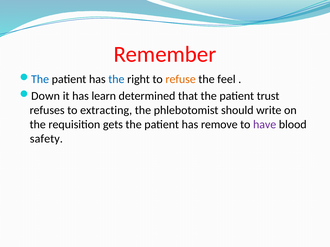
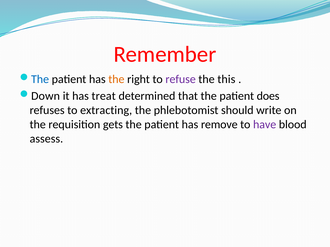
the colour: blue -> orange (116, 79)
refuse colour: orange -> purple (181, 79)
feel: feel -> this (226, 79)
learn: learn -> treat (104, 96)
trust: trust -> does (268, 96)
safety: safety -> assess (46, 139)
